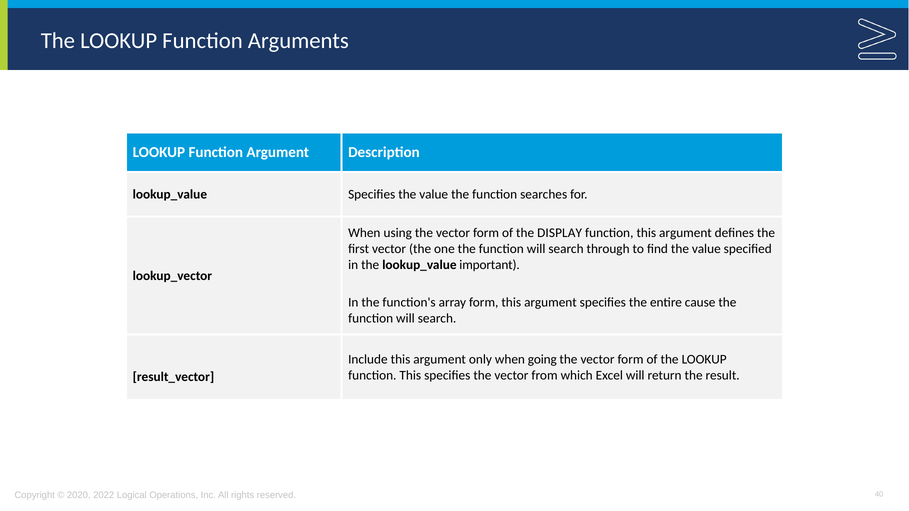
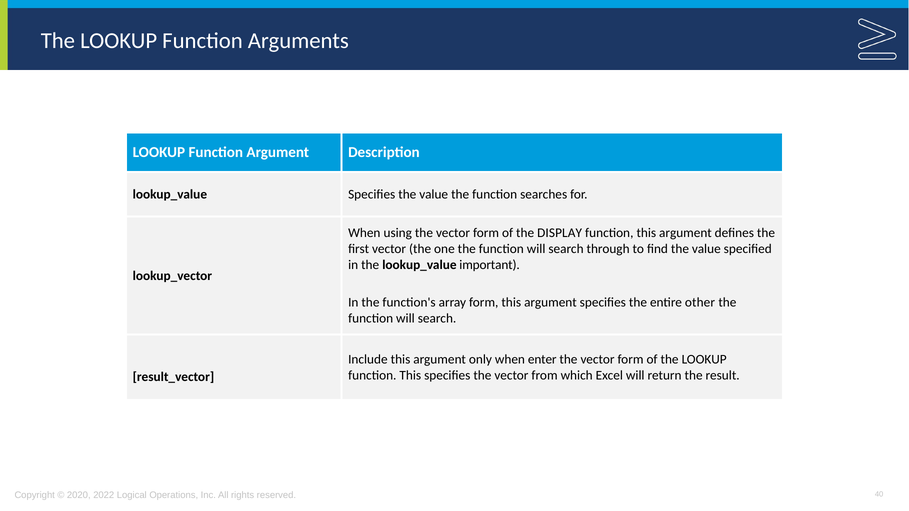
cause: cause -> other (700, 303)
going: going -> enter (542, 360)
